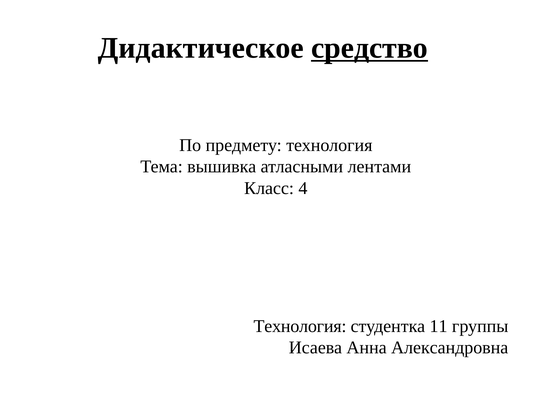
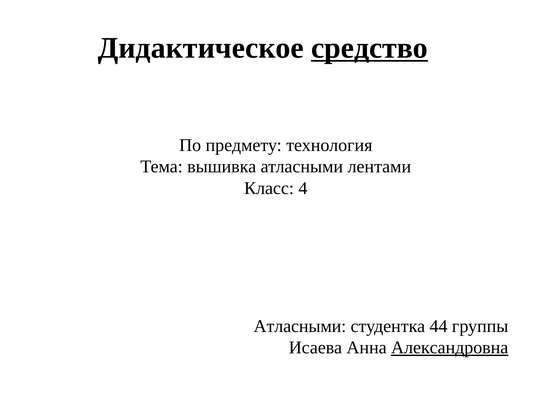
Технология: Технология -> Атласными (300, 326)
11: 11 -> 44 (439, 326)
Александровна underline: none -> present (450, 348)
